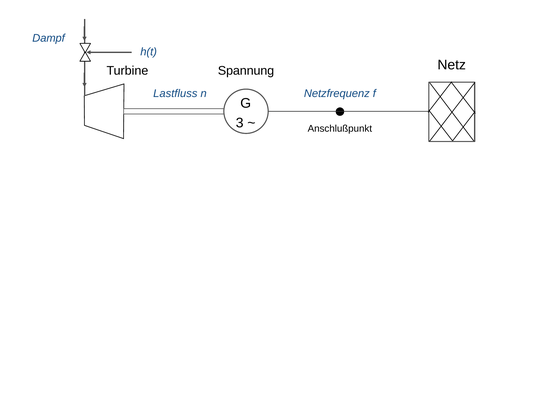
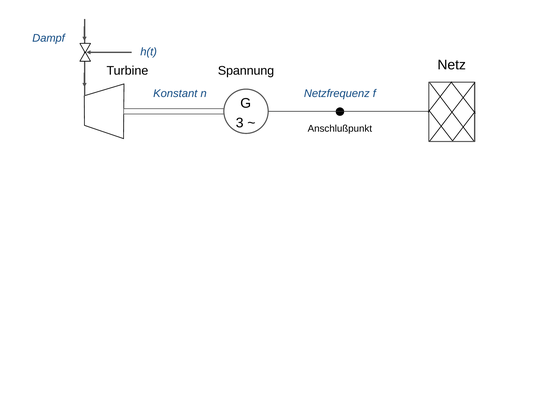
Lastfluss: Lastfluss -> Konstant (175, 93)
